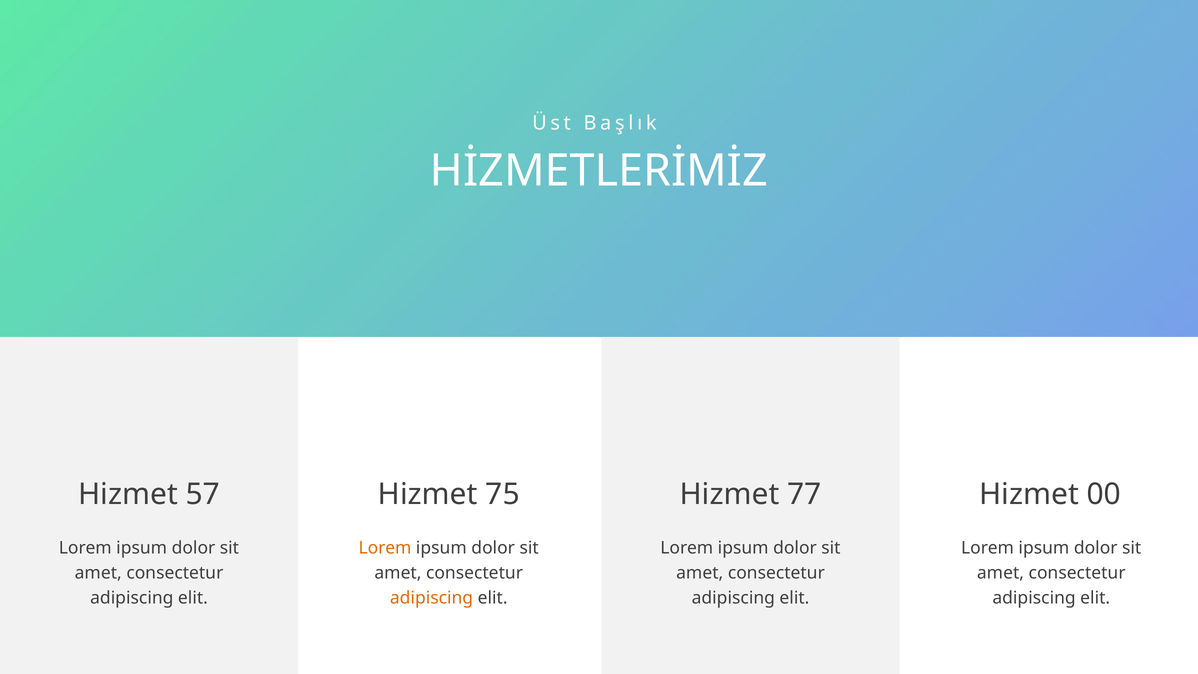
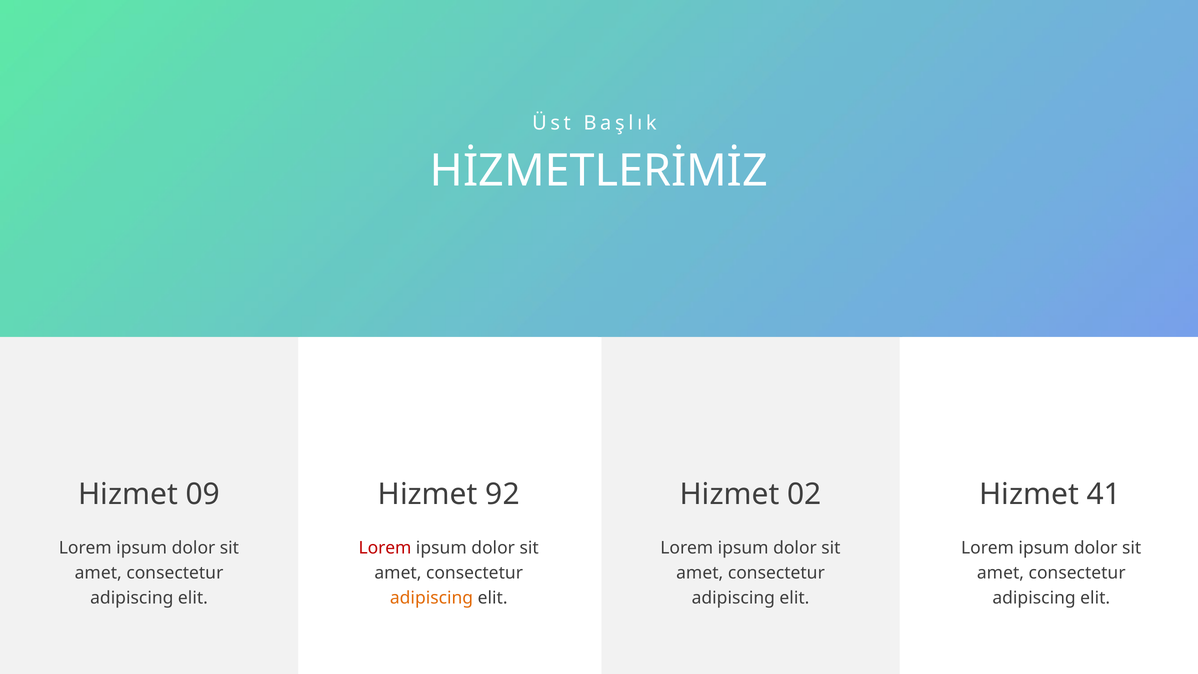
57: 57 -> 09 (203, 494)
75: 75 -> 92 (503, 494)
77: 77 -> 02 (804, 494)
00: 00 -> 41 (1104, 494)
Lorem colour: orange -> red (385, 548)
